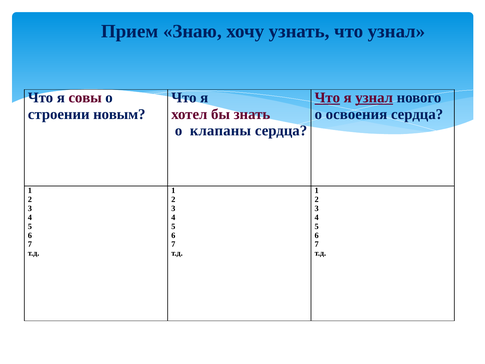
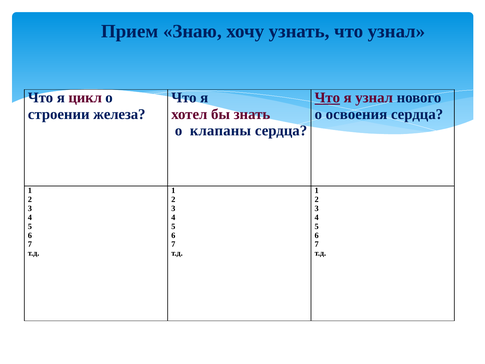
совы: совы -> цикл (85, 98)
узнал underline: present -> none (374, 98)
новым: новым -> железа (119, 114)
